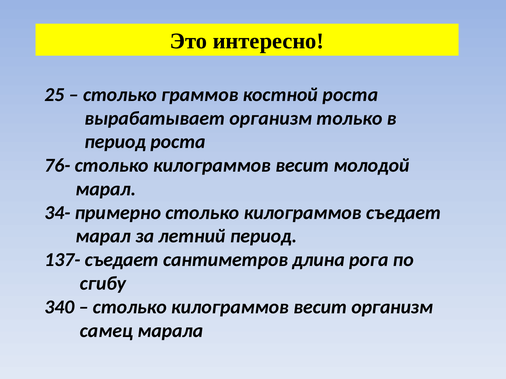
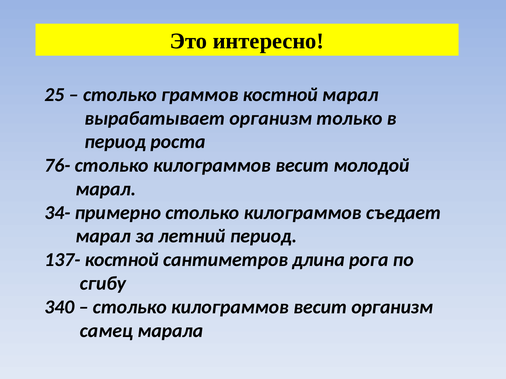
костной роста: роста -> марал (350, 95)
137- съедает: съедает -> костной (122, 260)
